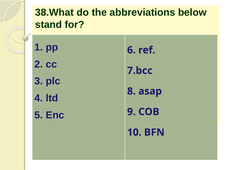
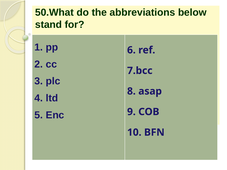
38.What: 38.What -> 50.What (54, 12)
